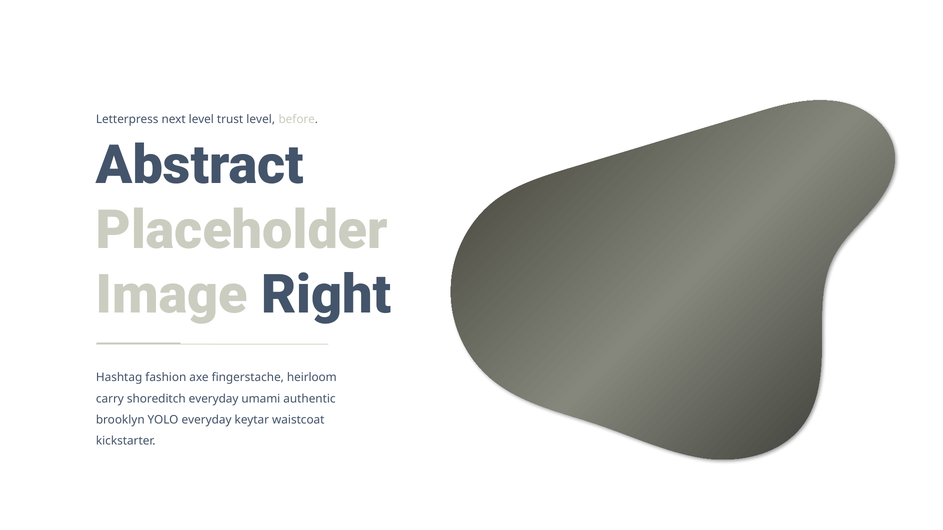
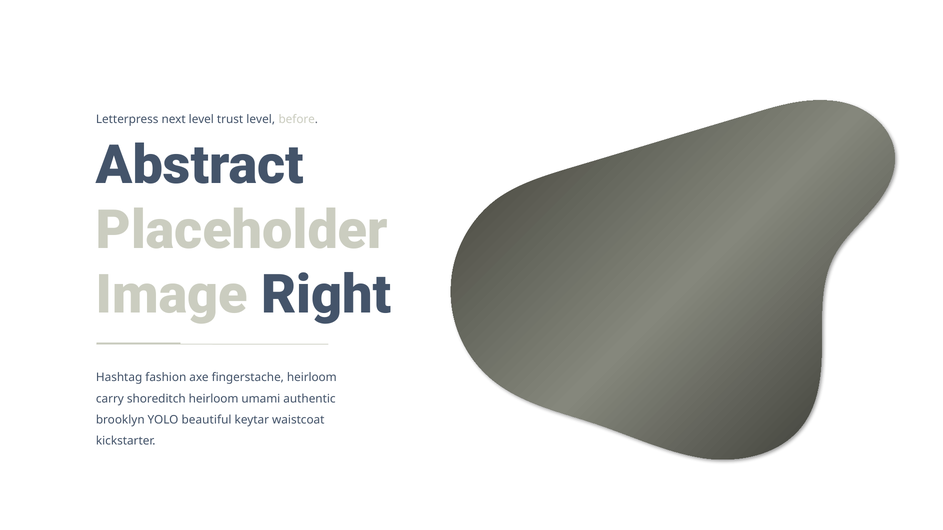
shoreditch everyday: everyday -> heirloom (214, 399)
YOLO everyday: everyday -> beautiful (207, 420)
